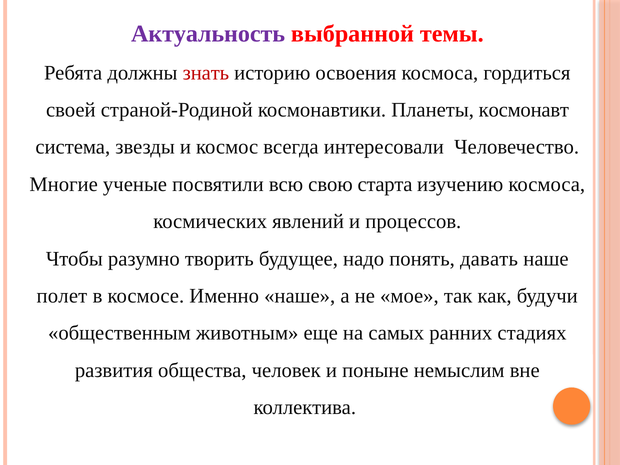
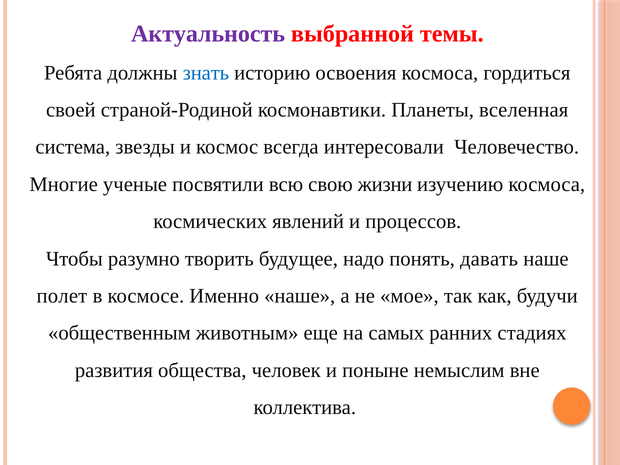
знать colour: red -> blue (206, 73)
космонавт: космонавт -> вселенная (524, 110)
старта: старта -> жизни (385, 184)
